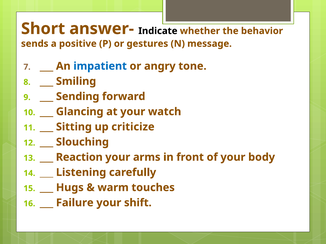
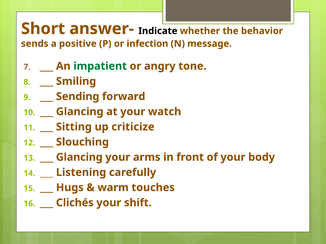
gestures: gestures -> infection (147, 44)
impatient colour: blue -> green (100, 66)
Reaction: Reaction -> Glancing (79, 157)
Failure: Failure -> Clichés (75, 203)
